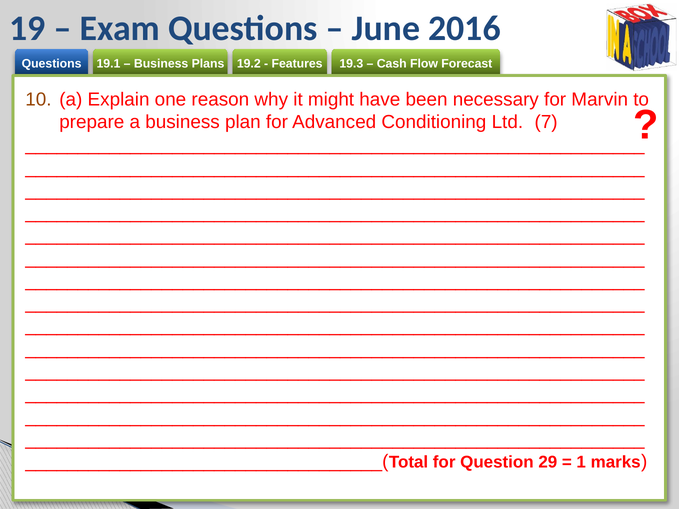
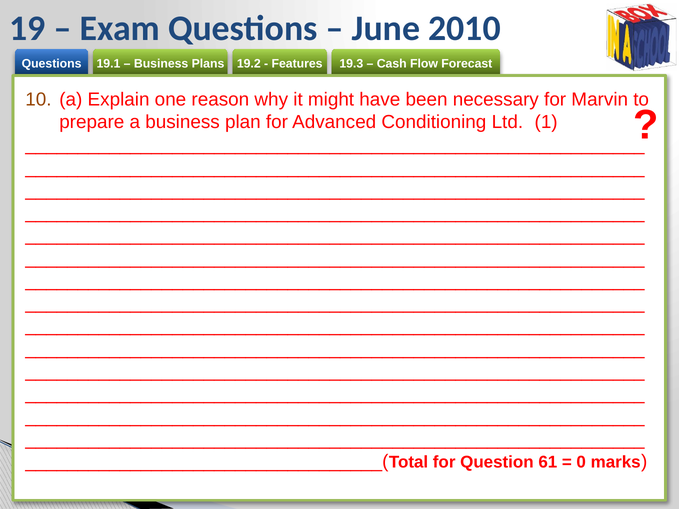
2016: 2016 -> 2010 (464, 28)
7: 7 -> 1 (546, 122)
29: 29 -> 61 (548, 462)
1: 1 -> 0 (581, 462)
